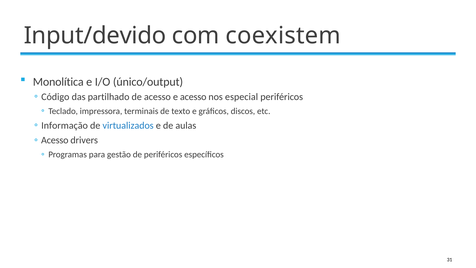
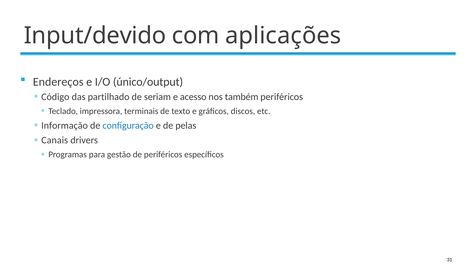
coexistem: coexistem -> aplicações (283, 36)
Monolítica: Monolítica -> Endereços (58, 82)
de acesso: acesso -> seriam (157, 97)
especial: especial -> também (242, 97)
virtualizados: virtualizados -> configuração (128, 125)
aulas: aulas -> pelas (186, 125)
Acesso: Acesso -> Canais (55, 140)
